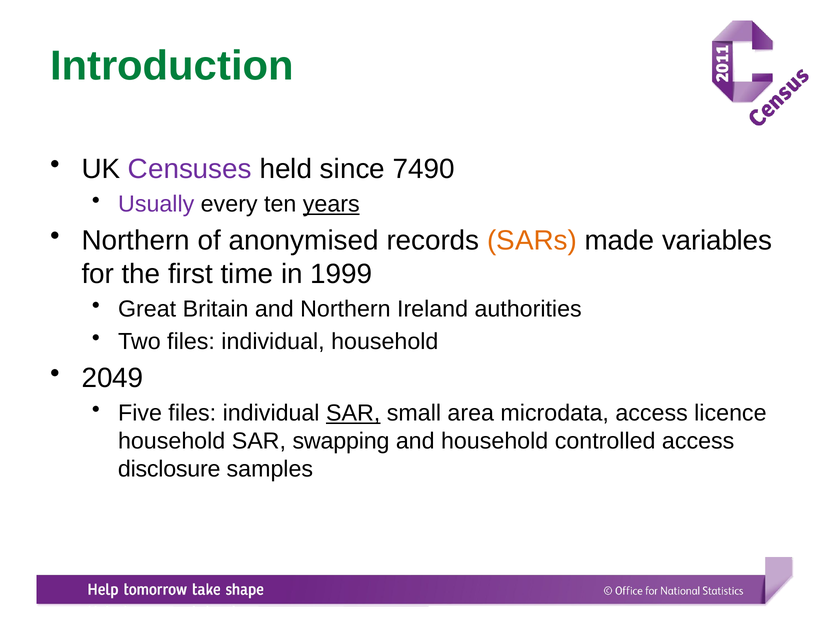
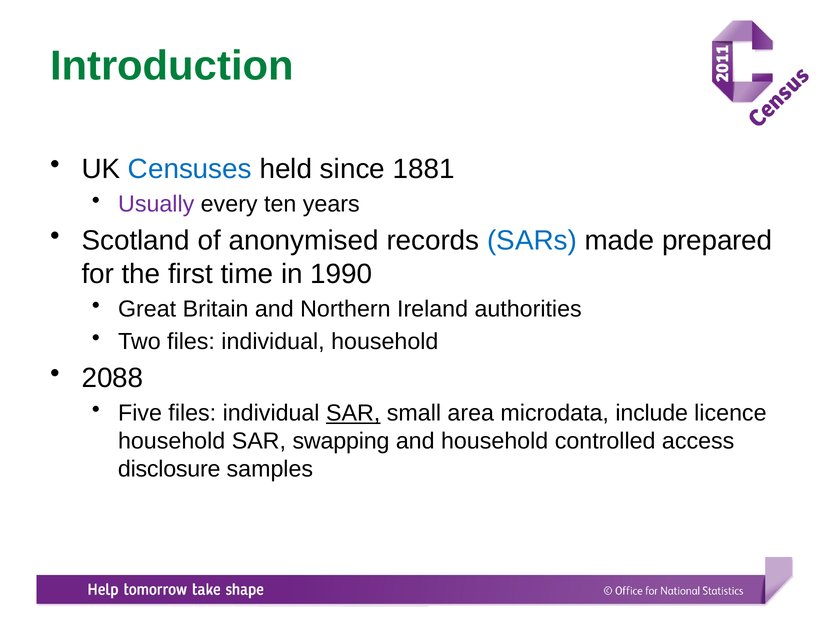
Censuses colour: purple -> blue (190, 169)
7490: 7490 -> 1881 (424, 169)
years underline: present -> none (331, 204)
Northern: Northern -> Scotland (136, 241)
SARs colour: orange -> blue (532, 241)
variables: variables -> prepared (717, 241)
1999: 1999 -> 1990 (341, 274)
2049: 2049 -> 2088 (112, 378)
microdata access: access -> include (652, 413)
